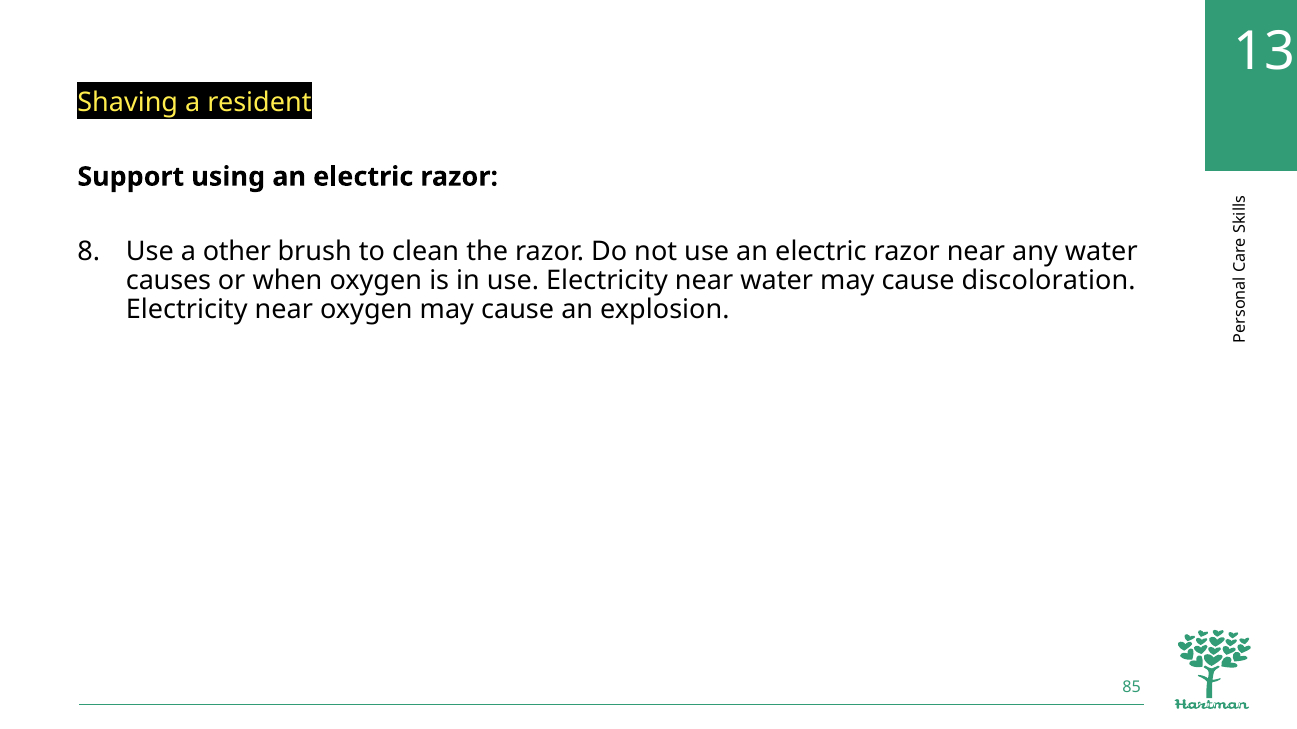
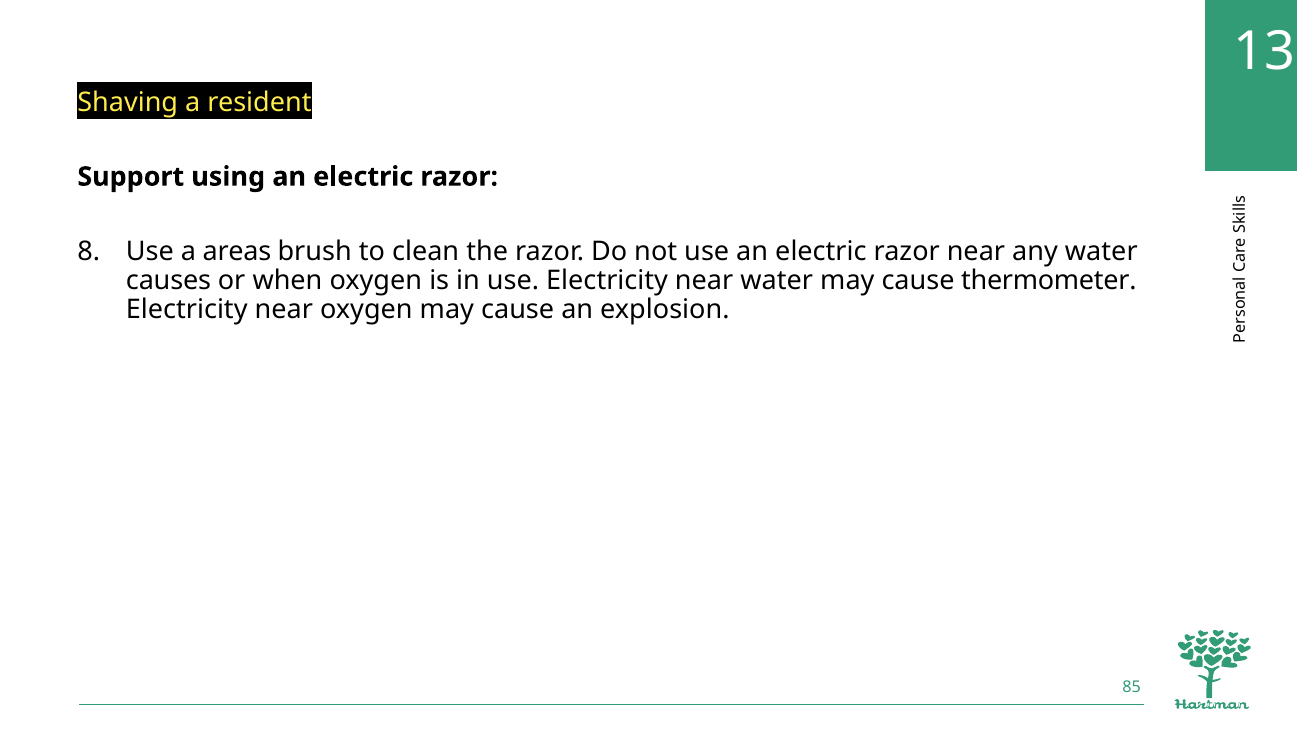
other: other -> areas (237, 251)
discoloration: discoloration -> thermometer (1049, 281)
